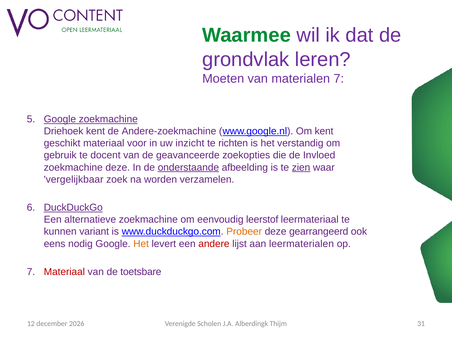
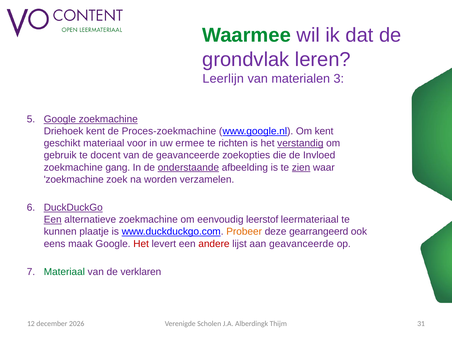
Moeten: Moeten -> Leerlijn (223, 79)
materialen 7: 7 -> 3 (339, 79)
Andere-zoekmachine: Andere-zoekmachine -> Proces-zoekmachine (169, 131)
inzicht: inzicht -> ermee (190, 143)
verstandig underline: none -> present (300, 143)
zoekmachine deze: deze -> gang (118, 167)
vergelijkbaar: vergelijkbaar -> zoekmachine (74, 179)
Een underline: none -> present (53, 220)
variant: variant -> plaatje (94, 232)
nodig: nodig -> maak (80, 244)
Het colour: orange -> red (141, 244)
aan leermaterialen: leermaterialen -> geavanceerde (301, 244)
Materiaal colour: red -> green (64, 272)
toetsbare: toetsbare -> verklaren (141, 272)
